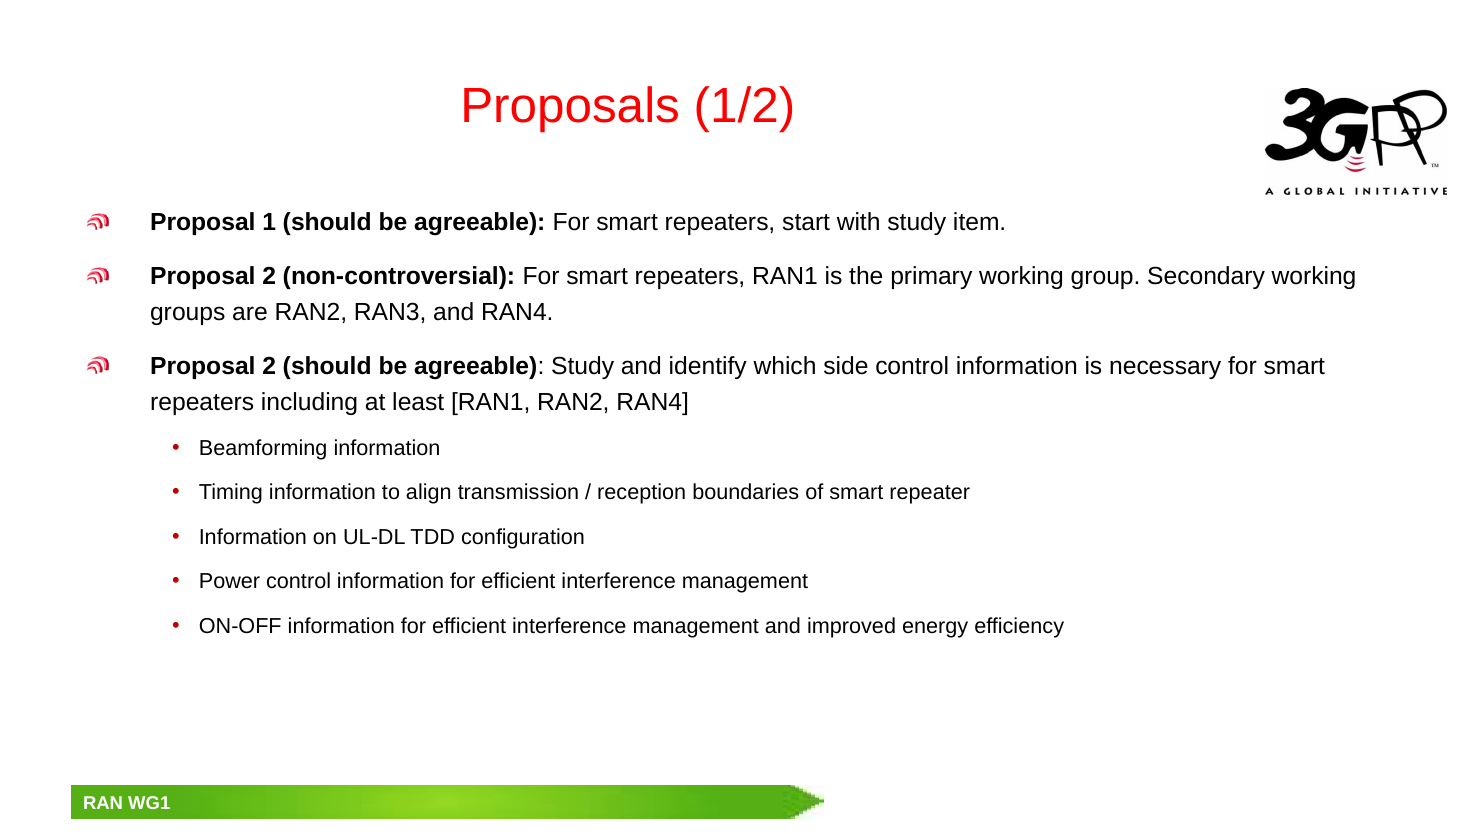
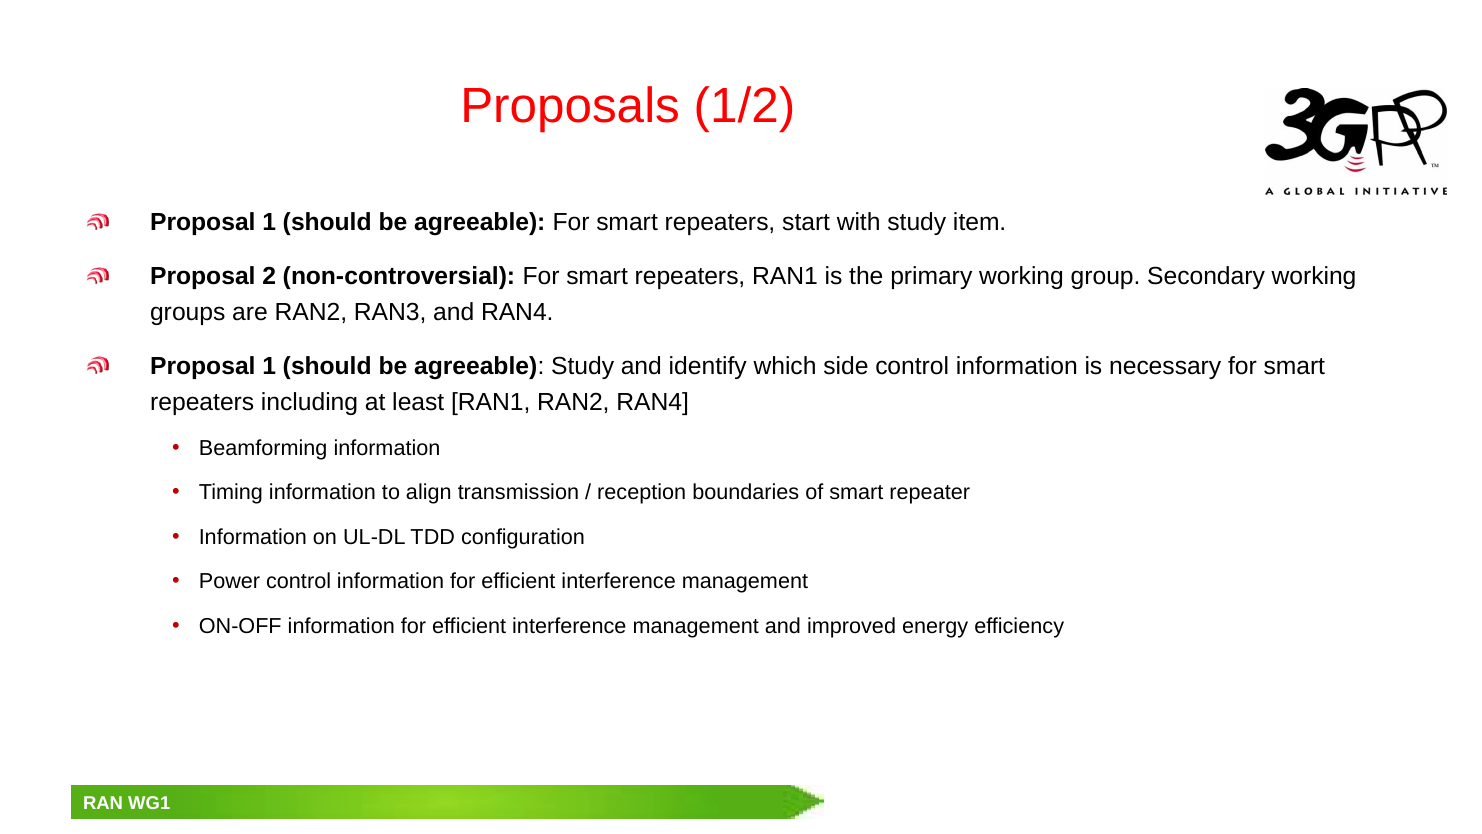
2: 2 -> 1 (269, 366)
